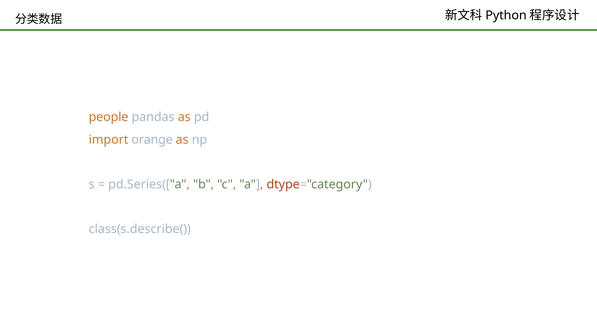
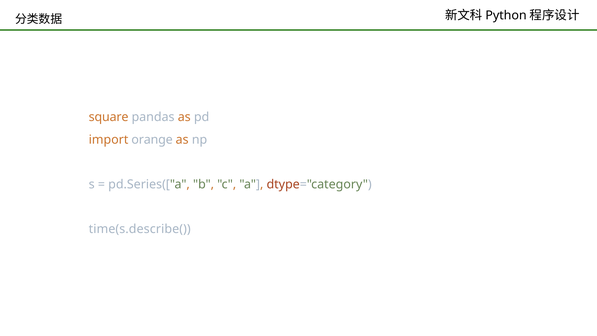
people: people -> square (109, 117)
class(s.describe(: class(s.describe( -> time(s.describe( (140, 229)
